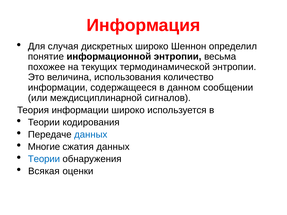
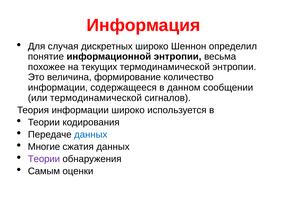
использования: использования -> формирование (128, 77)
или междисциплинарной: междисциплинарной -> термодинамической (96, 98)
Теории colour: blue -> purple (44, 159)
Всякая: Всякая -> Самым (44, 171)
